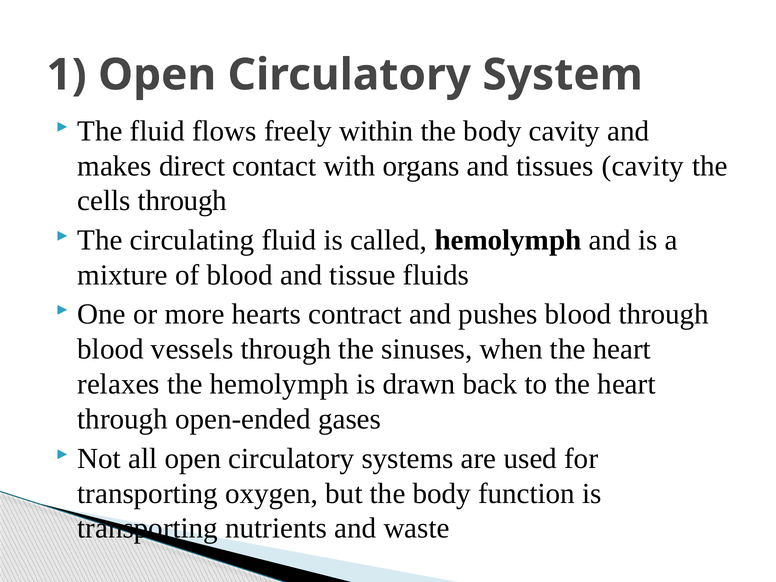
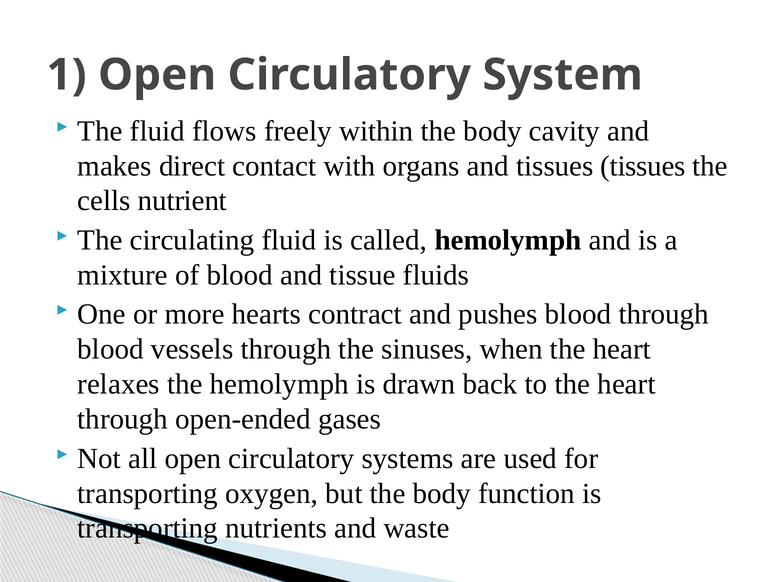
tissues cavity: cavity -> tissues (643, 166)
cells through: through -> nutrient (182, 201)
